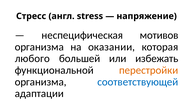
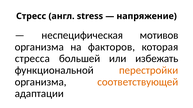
оказании: оказании -> факторов (112, 47)
любого: любого -> стресса (32, 59)
соответствующей colour: blue -> orange (138, 82)
